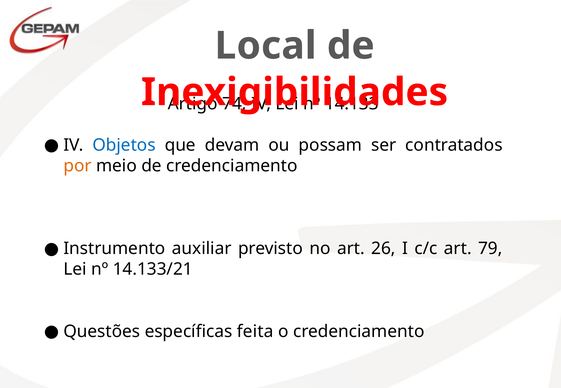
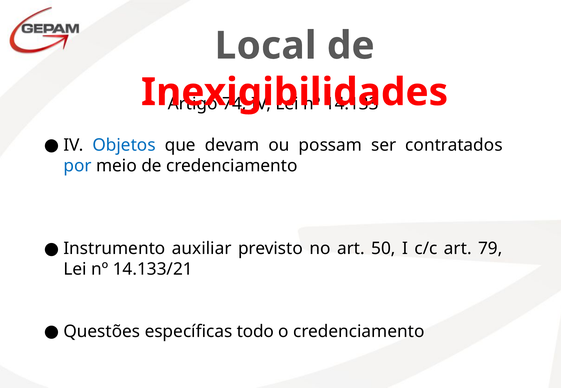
por colour: orange -> blue (78, 166)
26: 26 -> 50 (383, 249)
feita: feita -> todo (255, 332)
